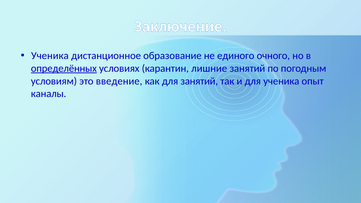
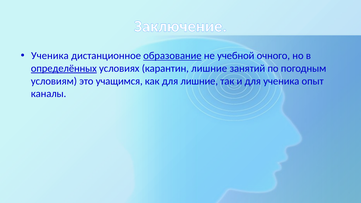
образование underline: none -> present (172, 56)
единого: единого -> учебной (236, 56)
введение: введение -> учащимся (119, 81)
для занятий: занятий -> лишние (199, 81)
